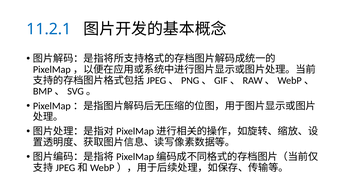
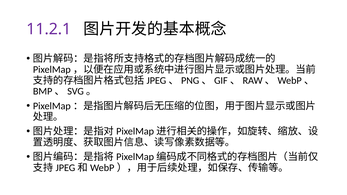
11.2.1 colour: blue -> purple (49, 29)
